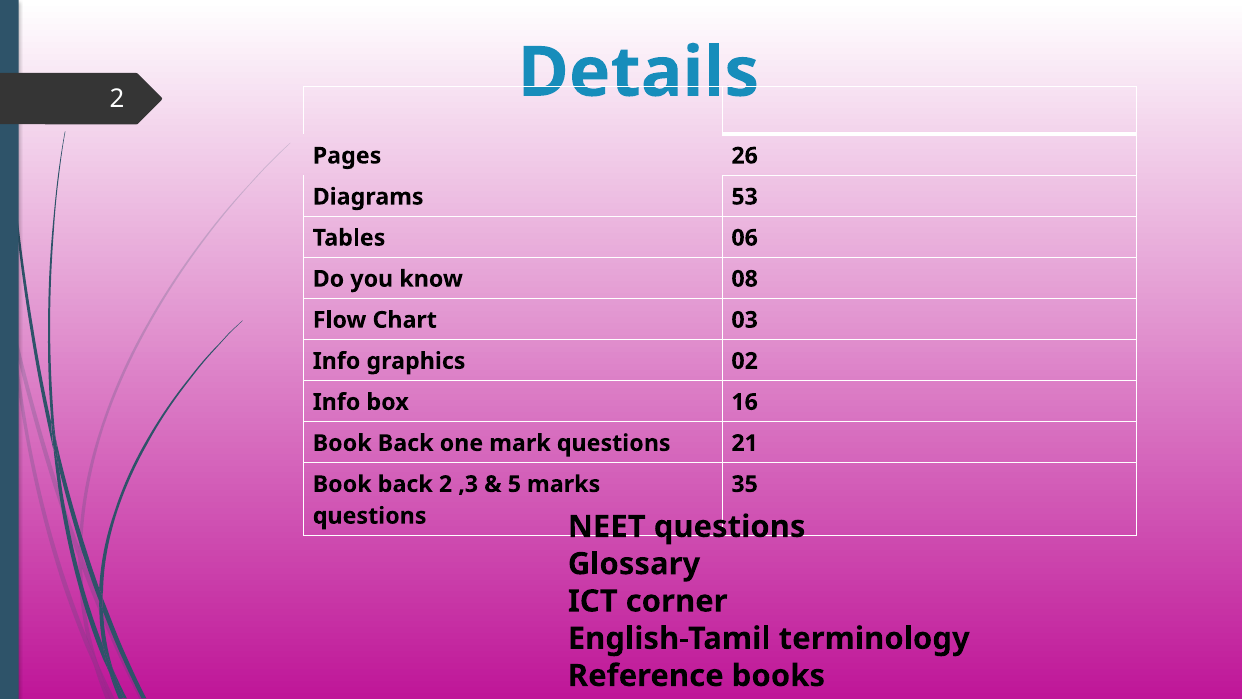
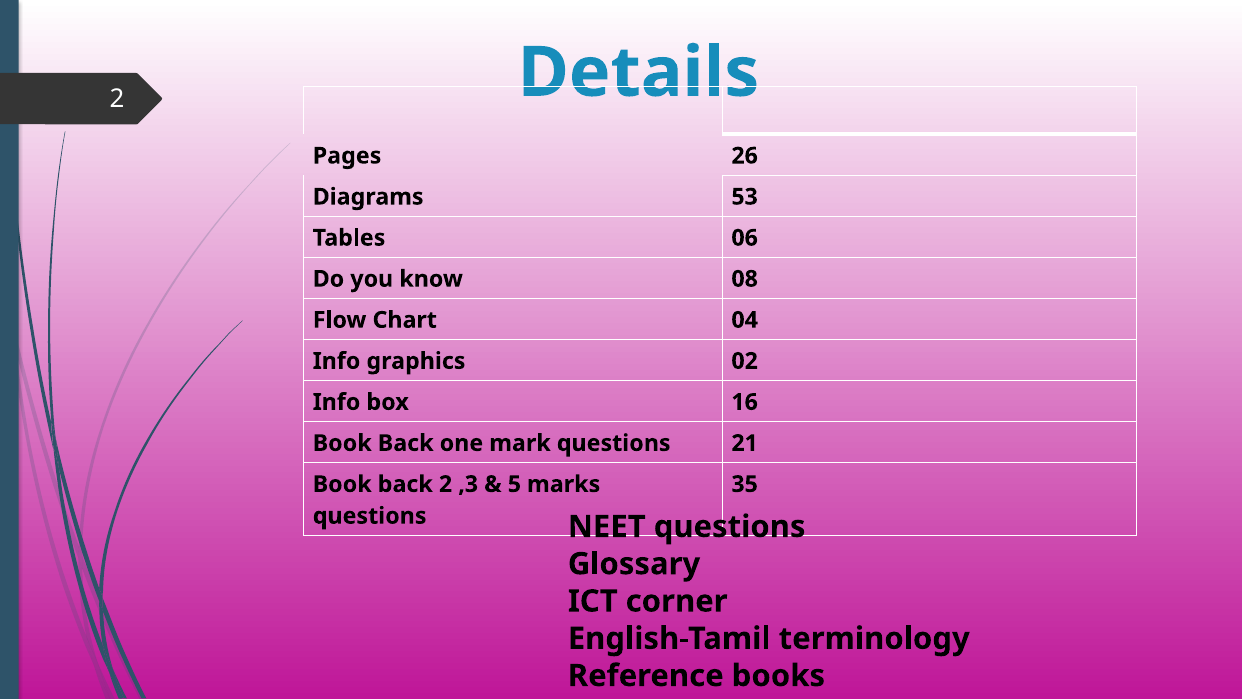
03: 03 -> 04 (745, 320)
